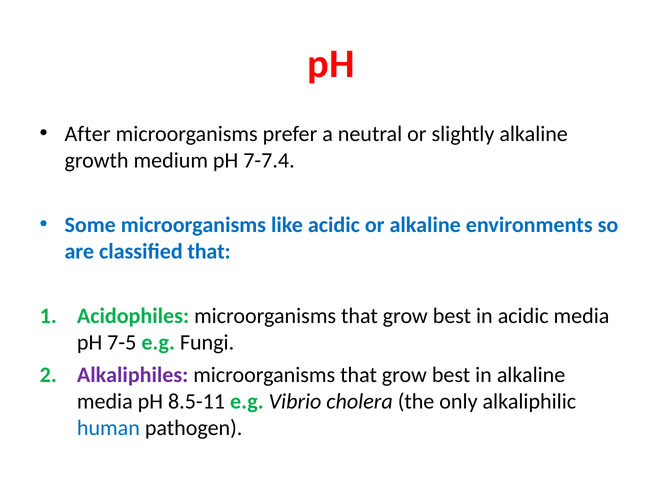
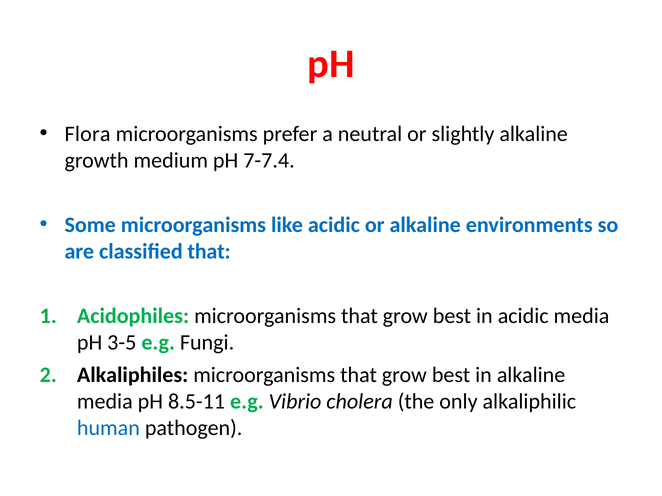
After: After -> Flora (88, 134)
7-5: 7-5 -> 3-5 (122, 343)
Alkaliphiles colour: purple -> black (133, 375)
